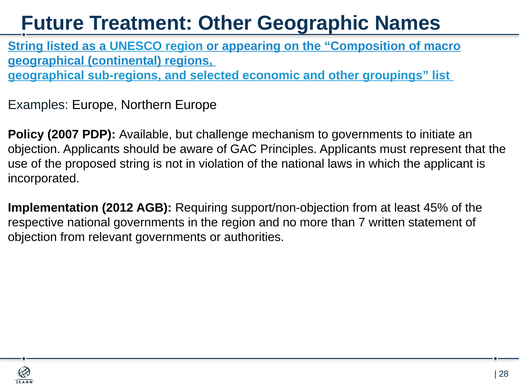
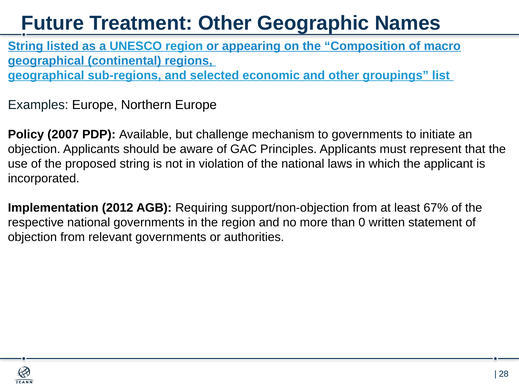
45%: 45% -> 67% (436, 208)
7: 7 -> 0 (362, 223)
